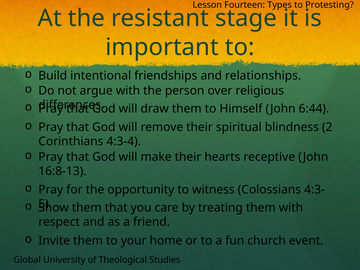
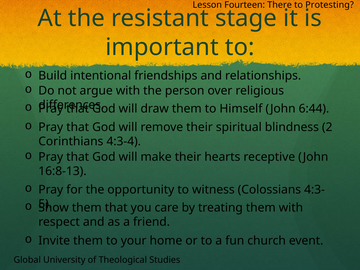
Types: Types -> There (280, 5)
